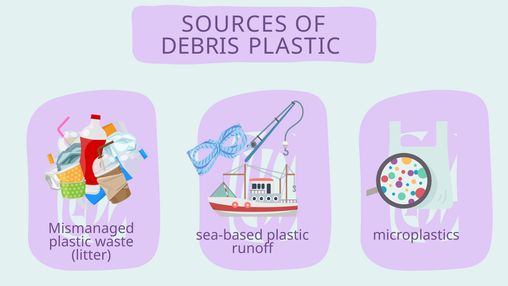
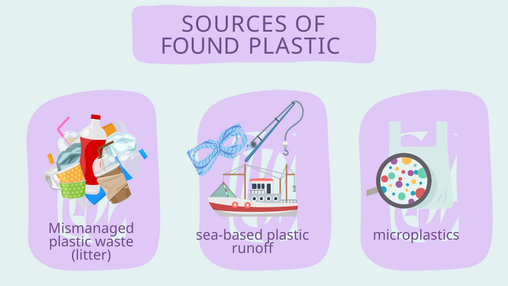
DEBRIS: DEBRIS -> FOUND (200, 46)
